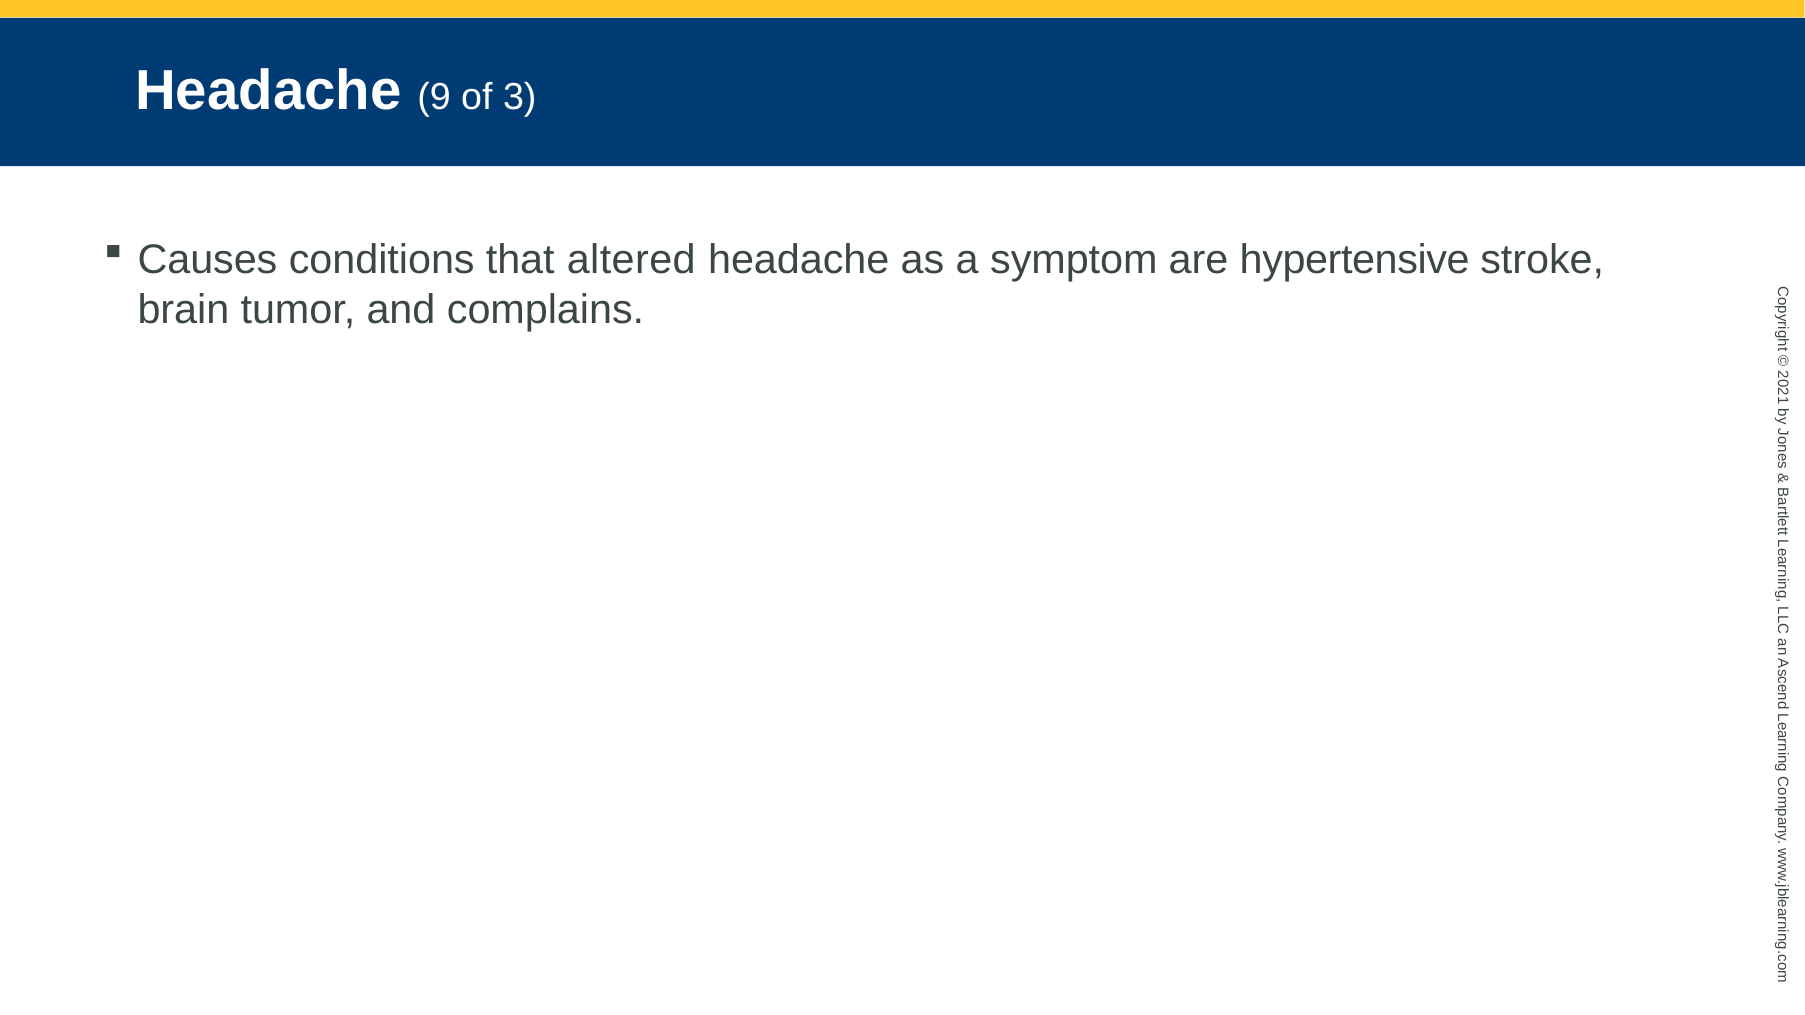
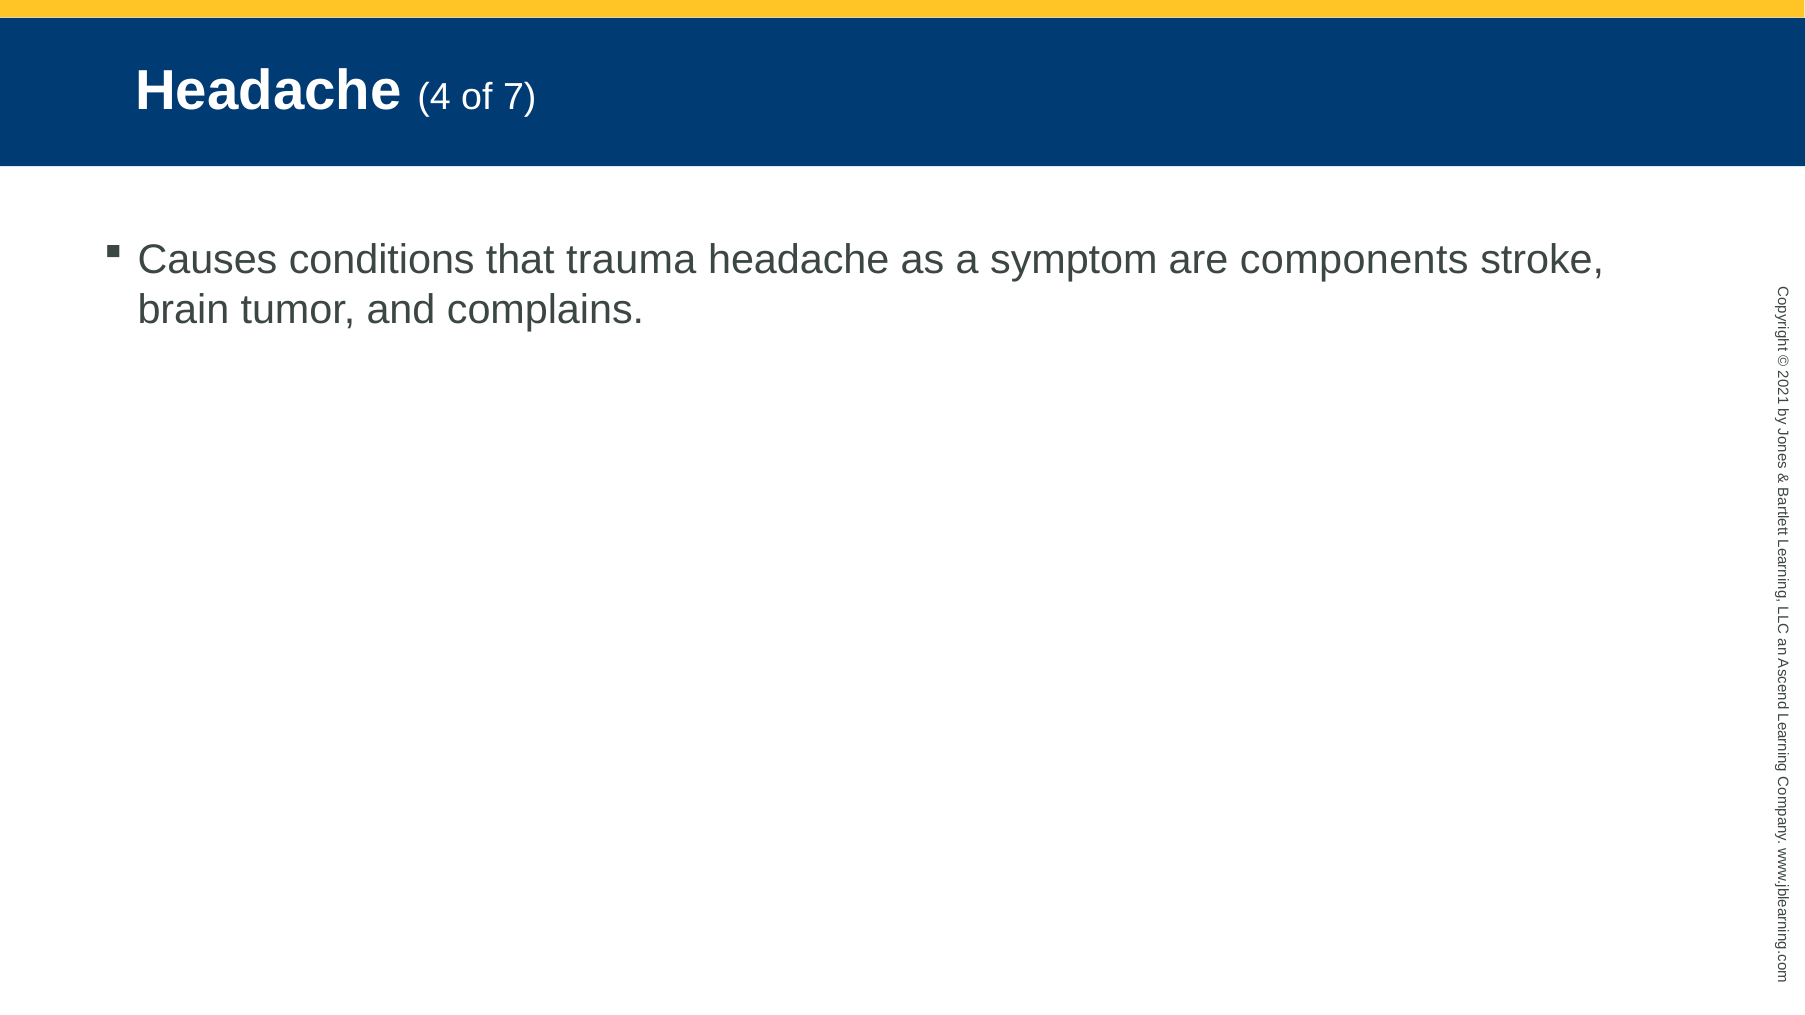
9: 9 -> 4 (434, 97)
3: 3 -> 7 (520, 97)
altered: altered -> trauma (631, 260)
hypertensive: hypertensive -> components (1354, 260)
